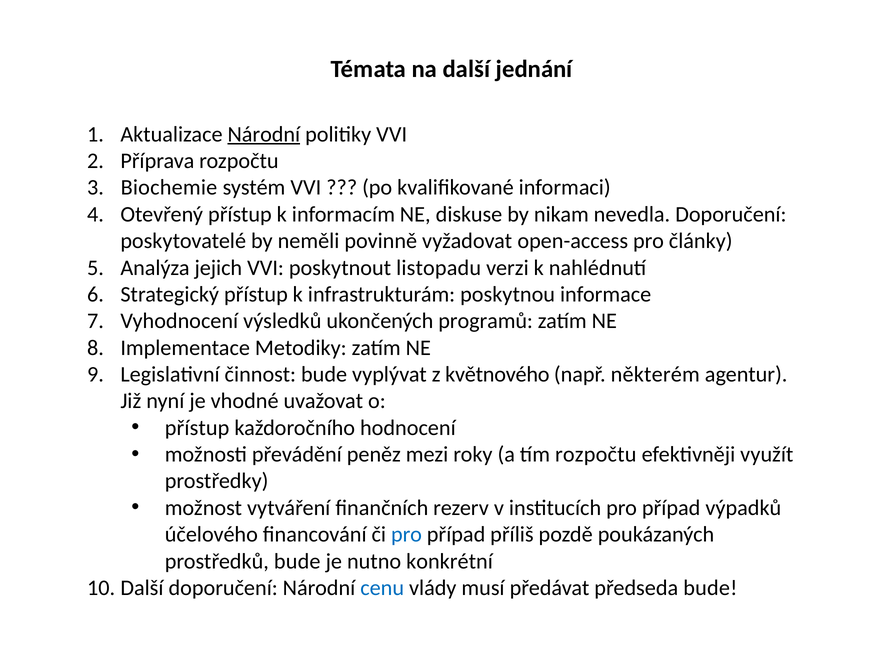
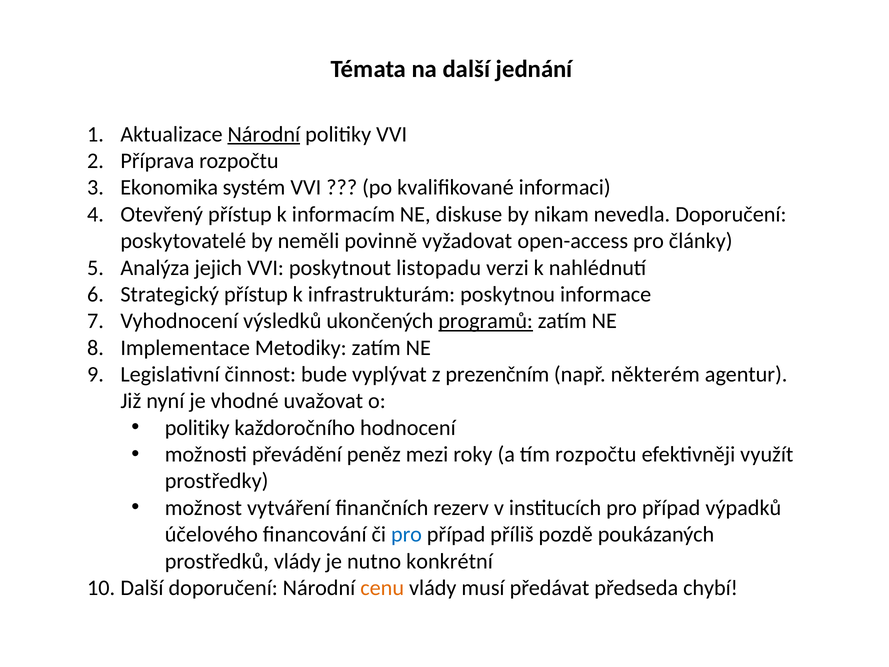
Biochemie: Biochemie -> Ekonomika (169, 188)
programů underline: none -> present (486, 321)
květnového: květnového -> prezenčním (497, 374)
přístup: přístup -> politiky (197, 428)
prostředků bude: bude -> vlády (297, 561)
cenu colour: blue -> orange (382, 588)
předseda bude: bude -> chybí (711, 588)
